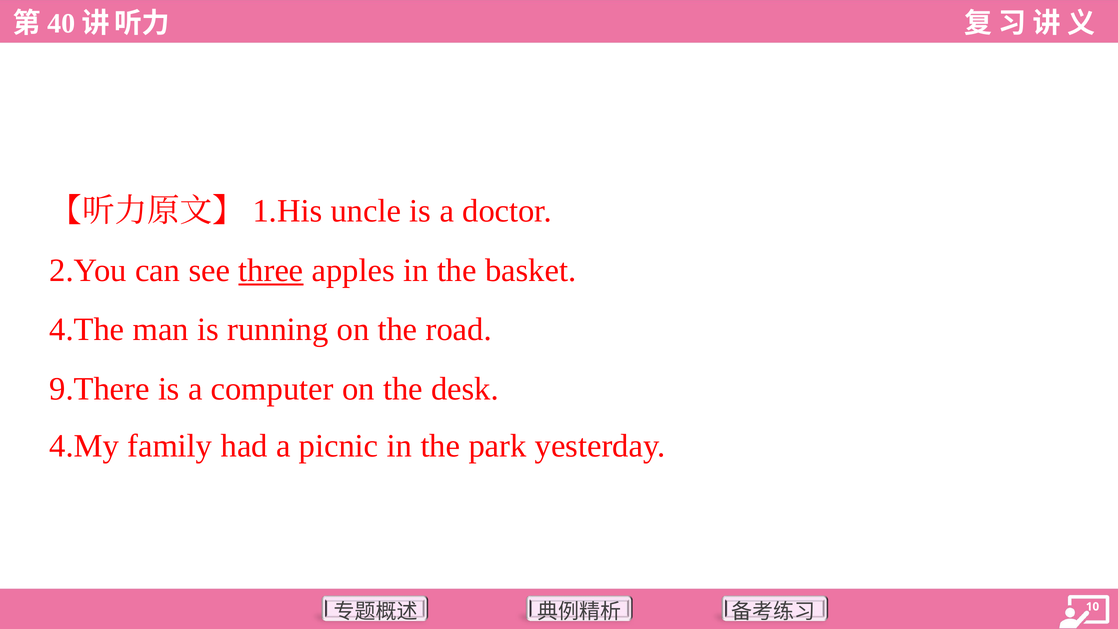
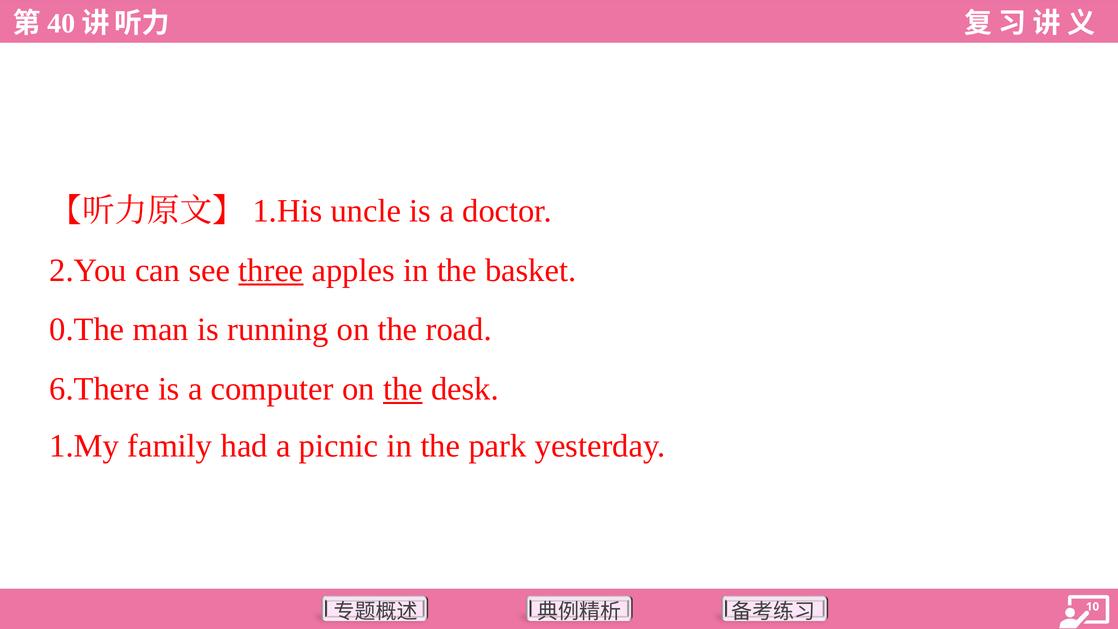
4.The: 4.The -> 0.The (87, 330)
9.There: 9.There -> 6.There (100, 389)
the underline: none -> present (403, 389)
4.My: 4.My -> 1.My (84, 446)
